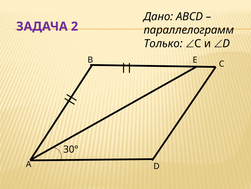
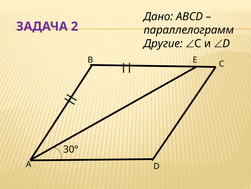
Только: Только -> Другие (163, 43)
